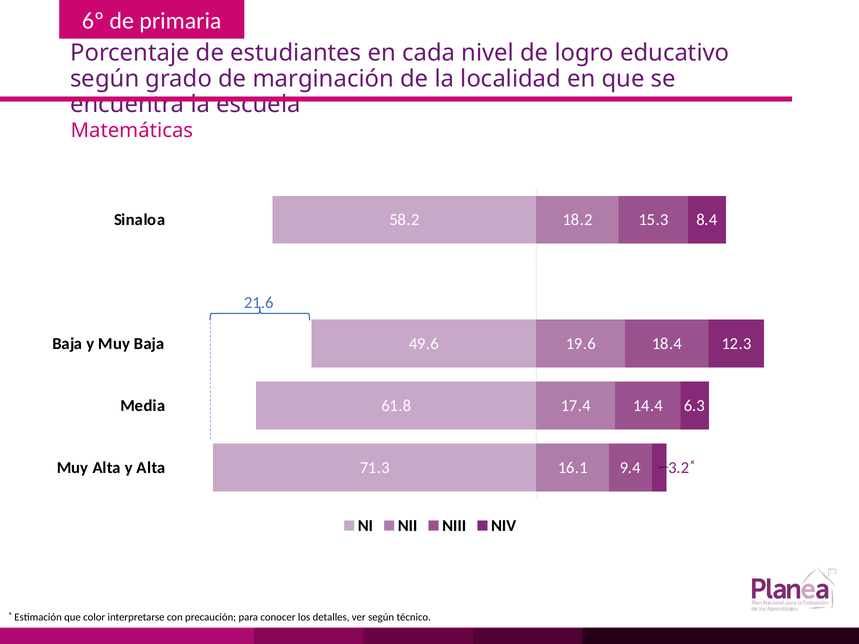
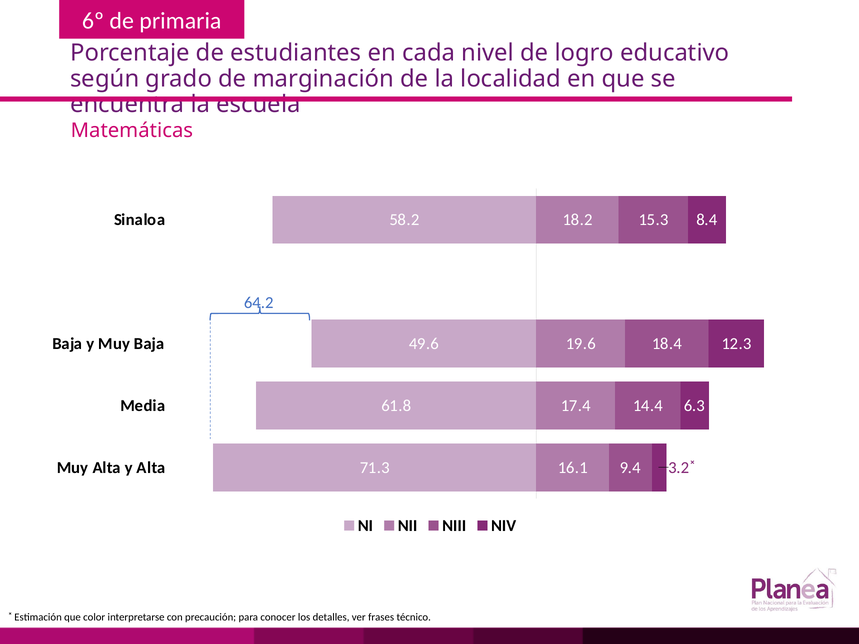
21.6: 21.6 -> 64.2 (259, 303)
ver según: según -> frases (381, 617)
